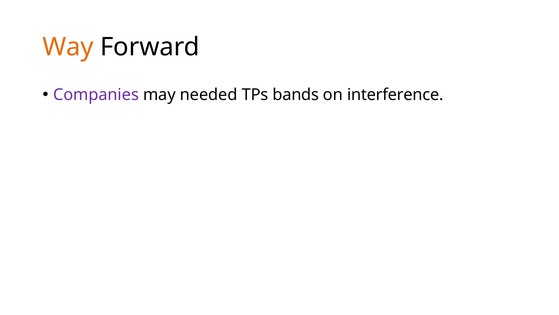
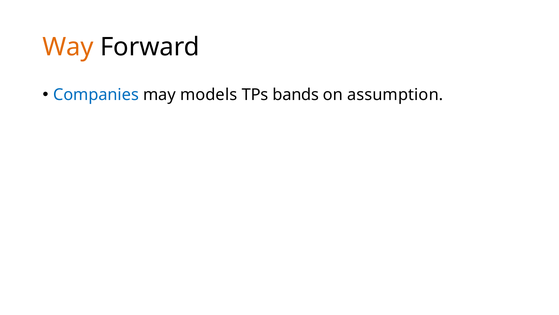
Companies colour: purple -> blue (96, 95)
needed: needed -> models (209, 95)
interference: interference -> assumption (395, 95)
